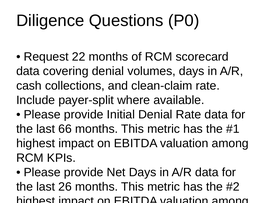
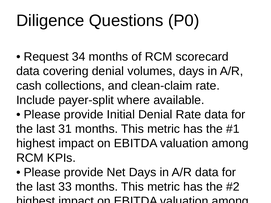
22: 22 -> 34 (79, 57)
66: 66 -> 31 (65, 129)
26: 26 -> 33 (65, 187)
